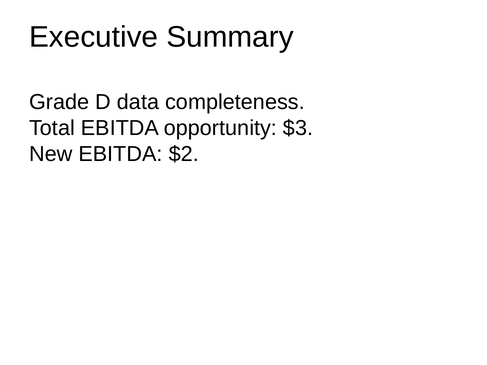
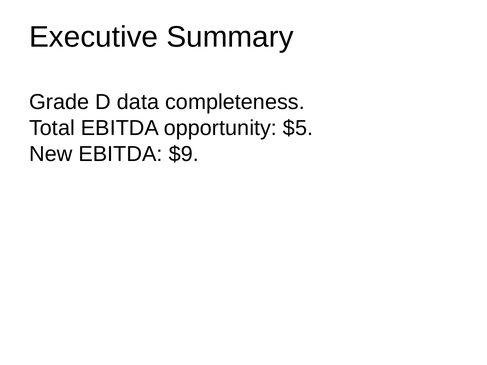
$3: $3 -> $5 (298, 128)
$2: $2 -> $9 (184, 154)
